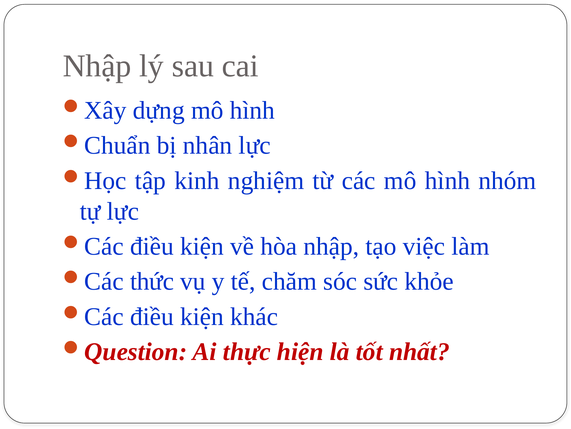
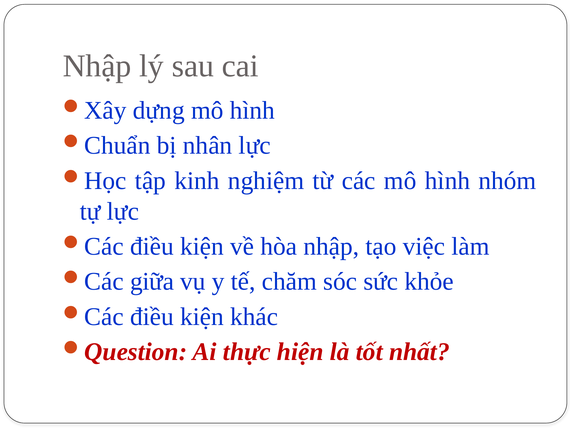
thức: thức -> giữa (152, 281)
